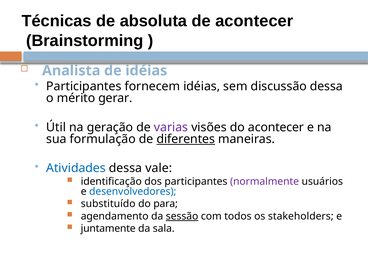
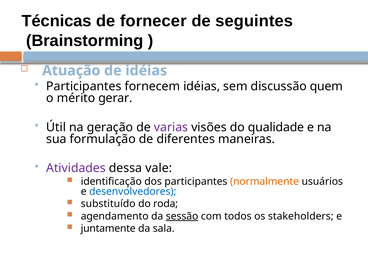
absoluta: absoluta -> fornecer (153, 21)
de acontecer: acontecer -> seguintes (254, 21)
Analista: Analista -> Atuação (71, 71)
discussão dessa: dessa -> quem (326, 86)
do acontecer: acontecer -> qualidade (276, 127)
diferentes underline: present -> none (186, 139)
Atividades colour: blue -> purple (76, 168)
normalmente colour: purple -> orange (265, 182)
para: para -> roda (166, 204)
